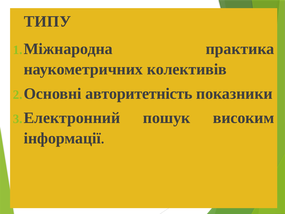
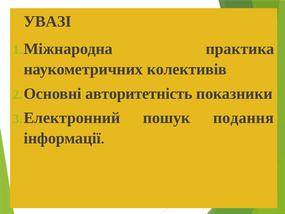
ТИПУ: ТИПУ -> УВАЗІ (48, 21)
високим: високим -> подання (243, 118)
